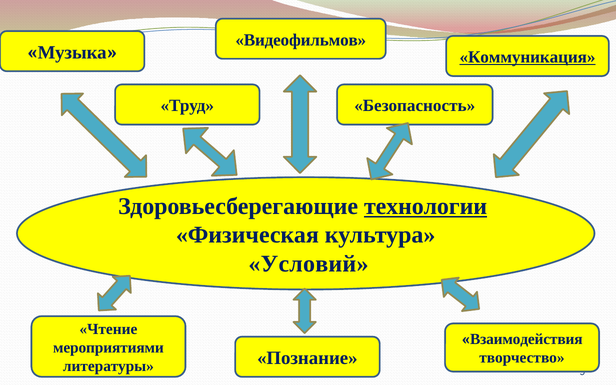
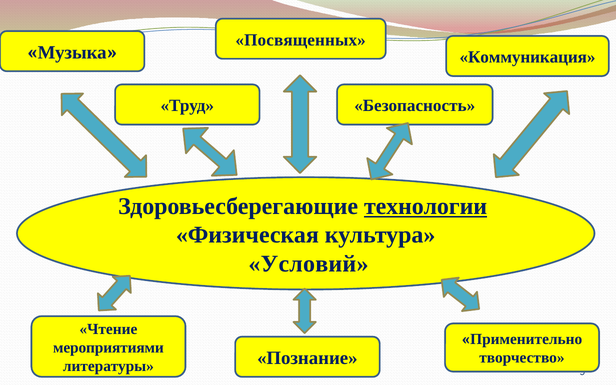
Видеофильмов: Видеофильмов -> Посвященных (301, 40)
Коммуникация underline: present -> none (528, 57)
Взаимодействия: Взаимодействия -> Применительно (526, 339)
